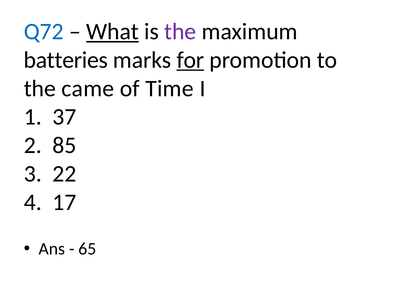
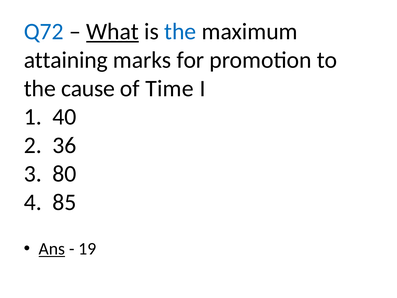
the colour: purple -> blue (180, 31)
batteries: batteries -> attaining (66, 60)
for underline: present -> none (190, 60)
came: came -> cause (88, 88)
37: 37 -> 40 (64, 117)
85: 85 -> 36 (64, 145)
22: 22 -> 80 (64, 174)
17: 17 -> 85 (64, 202)
Ans underline: none -> present (52, 249)
65: 65 -> 19 (87, 249)
